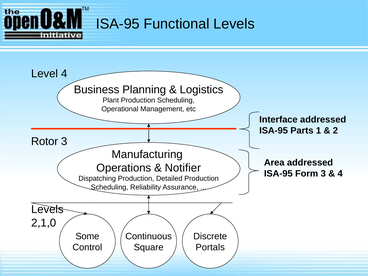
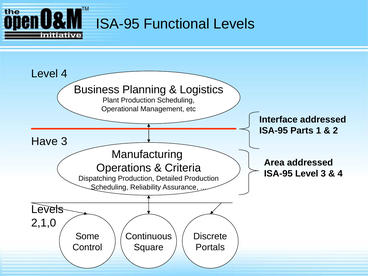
Rotor: Rotor -> Have (44, 141)
Notifier: Notifier -> Criteria (183, 168)
ISA-95 Form: Form -> Level (307, 174)
